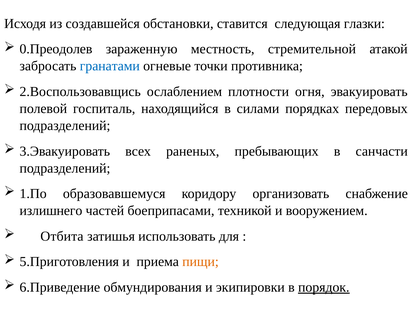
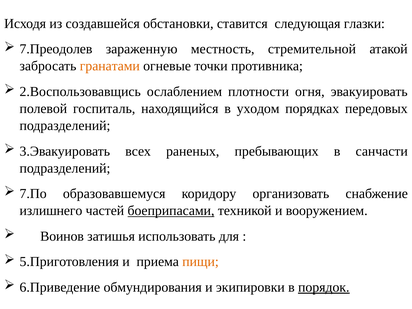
0.Преодолев: 0.Преодолев -> 7.Преодолев (56, 49)
гранатами colour: blue -> orange (110, 66)
силами: силами -> уходом (258, 109)
1.По: 1.По -> 7.По (33, 194)
боеприпасами underline: none -> present (171, 211)
Отбита: Отбита -> Воинов (62, 236)
